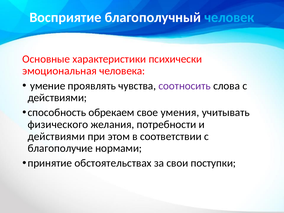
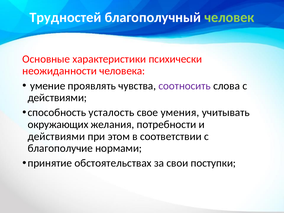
Восприятие: Восприятие -> Трудностей (65, 17)
человек colour: light blue -> light green (229, 17)
эмоциональная: эмоциональная -> неожиданности (60, 71)
обрекаем: обрекаем -> усталость (111, 113)
физического: физического -> окружающих (58, 124)
